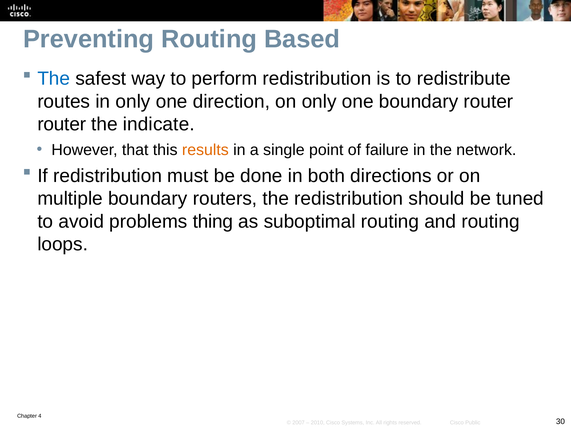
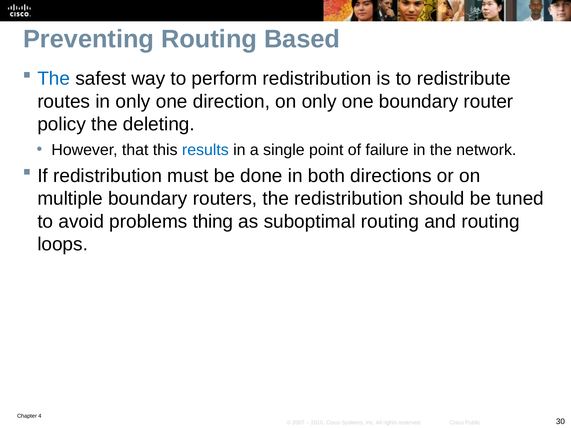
router: router -> policy (62, 124)
indicate: indicate -> deleting (159, 124)
results colour: orange -> blue (205, 150)
